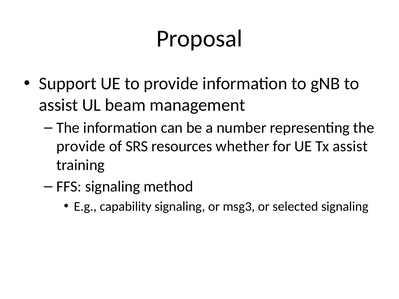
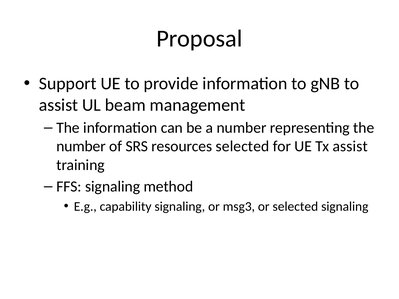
provide: provide -> number (81, 146)
resources whether: whether -> selected (243, 146)
